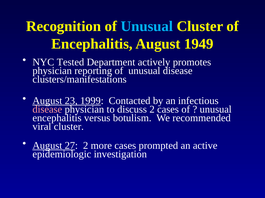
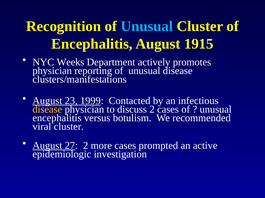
1949: 1949 -> 1915 (199, 44)
Tested: Tested -> Weeks (70, 62)
disease colour: pink -> yellow (47, 110)
